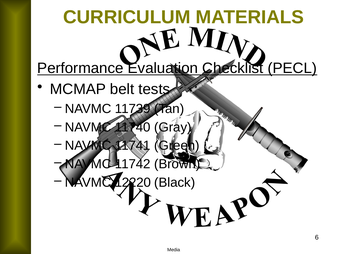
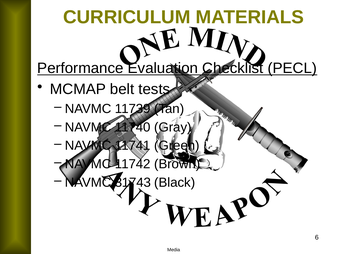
12220: 12220 -> 31743 (133, 183)
